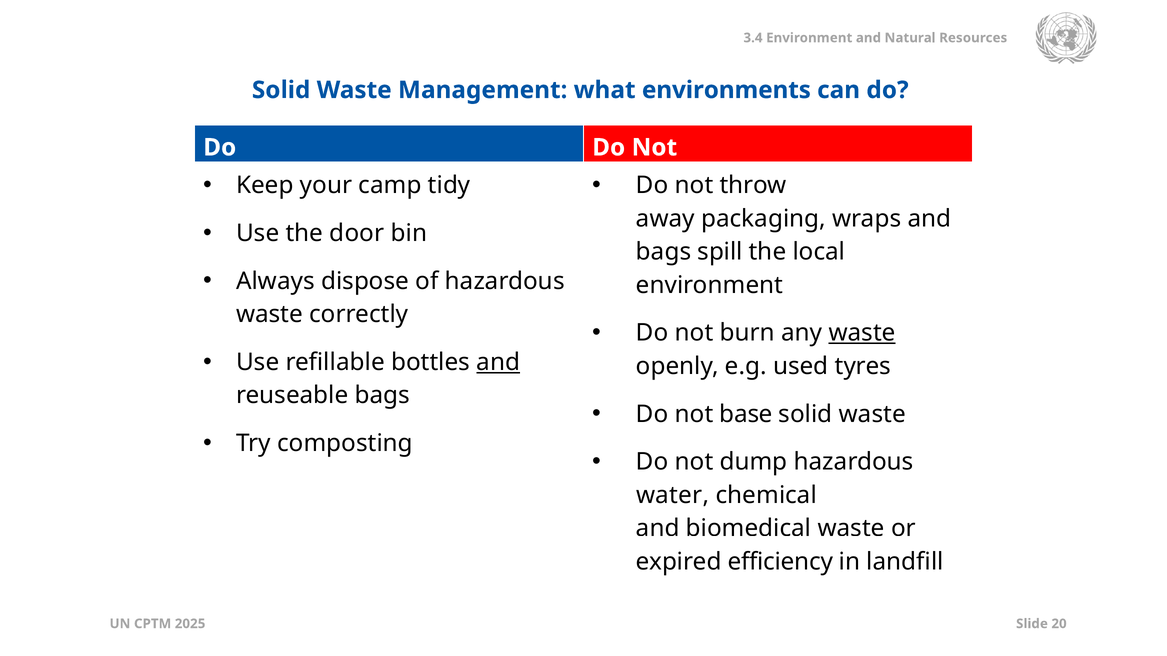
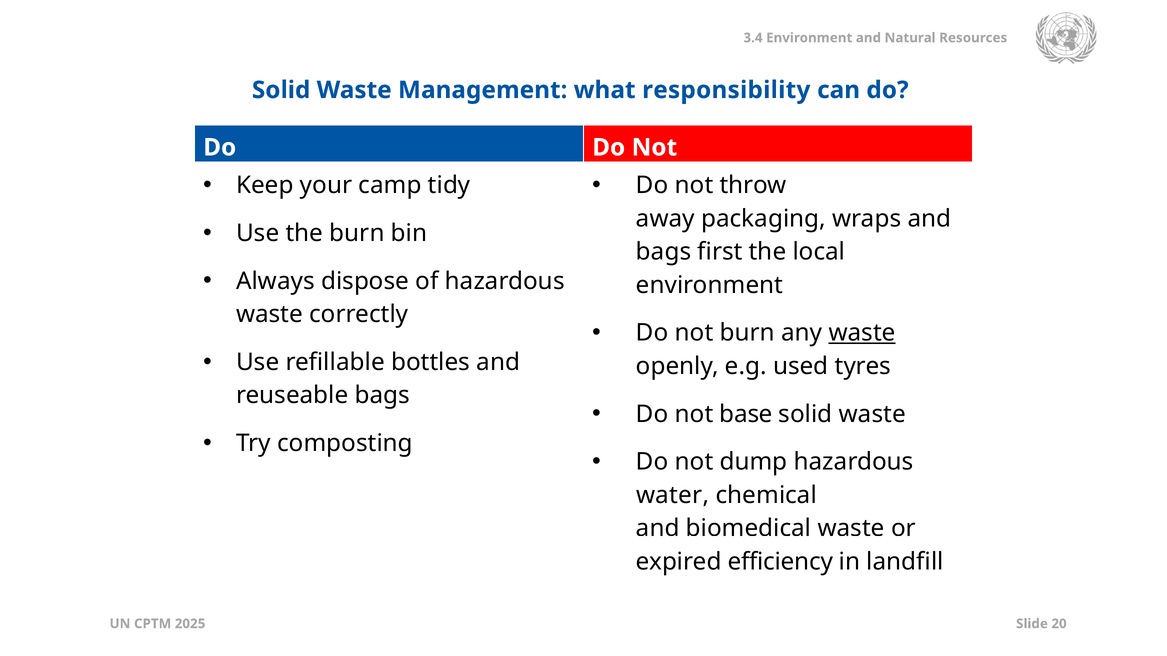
environments: environments -> responsibility (726, 90)
the door: door -> burn (357, 233)
spill: spill -> first (720, 252)
and underline: present -> none (498, 362)
